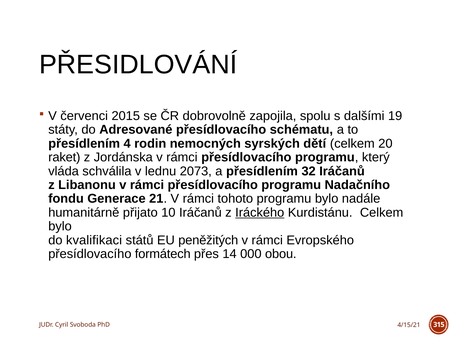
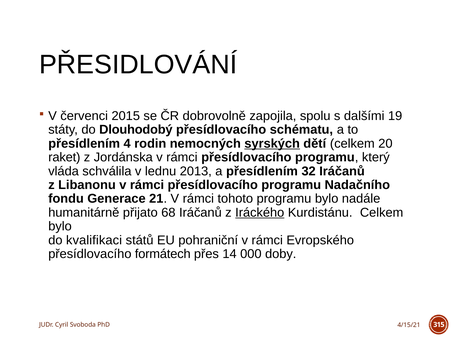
Adresované: Adresované -> Dlouhodobý (136, 130)
syrských underline: none -> present (272, 144)
2073: 2073 -> 2013 (196, 171)
10: 10 -> 68 (168, 213)
peněžitých: peněžitých -> pohraniční (208, 240)
obou: obou -> doby (281, 254)
